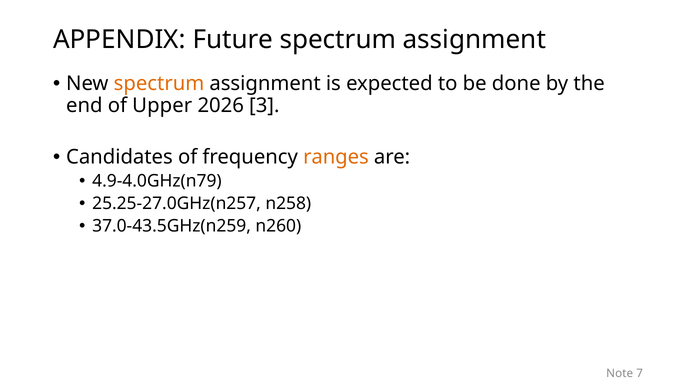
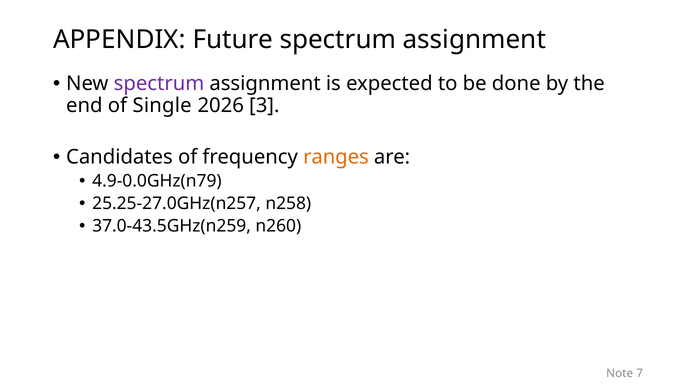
spectrum colour: orange -> purple (159, 84)
Upper: Upper -> Single (162, 105)
4.9-4.0GHz(n79: 4.9-4.0GHz(n79 -> 4.9-0.0GHz(n79 (157, 181)
